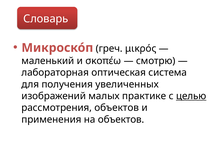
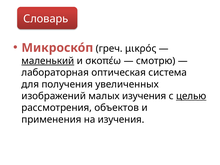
маленький underline: none -> present (48, 61)
малых практике: практике -> изучения (144, 96)
на объектов: объектов -> изучения (121, 119)
